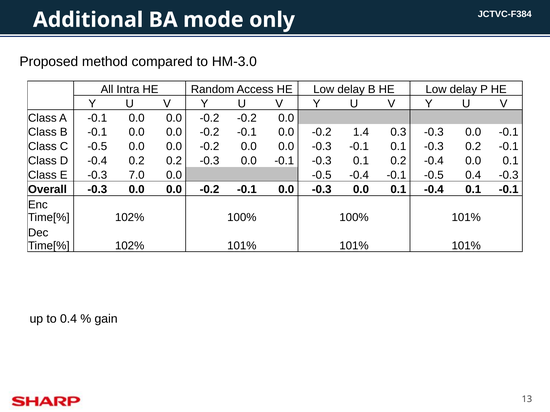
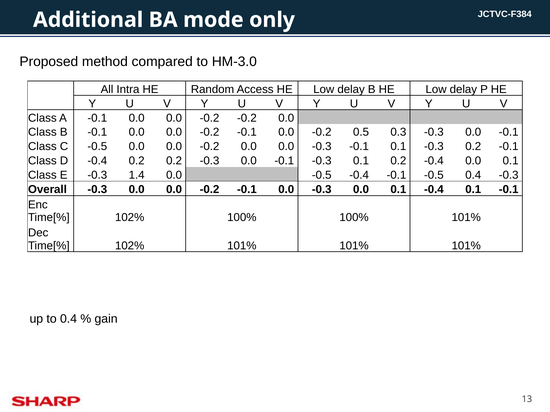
1.4: 1.4 -> 0.5 (361, 132)
7.0: 7.0 -> 1.4 (137, 175)
